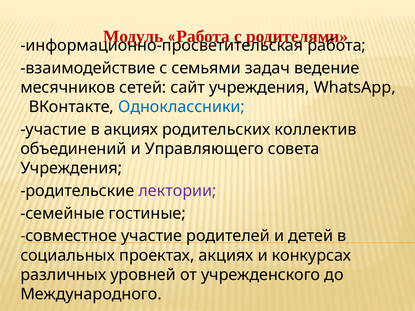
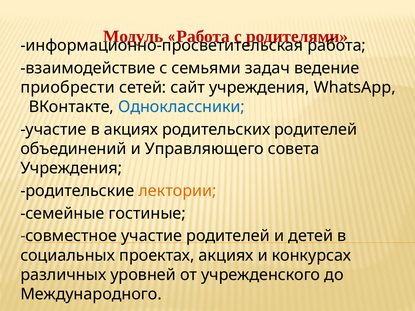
месячников: месячников -> приобрести (68, 88)
родительских коллектив: коллектив -> родителей (316, 130)
лектории colour: purple -> orange (178, 191)
